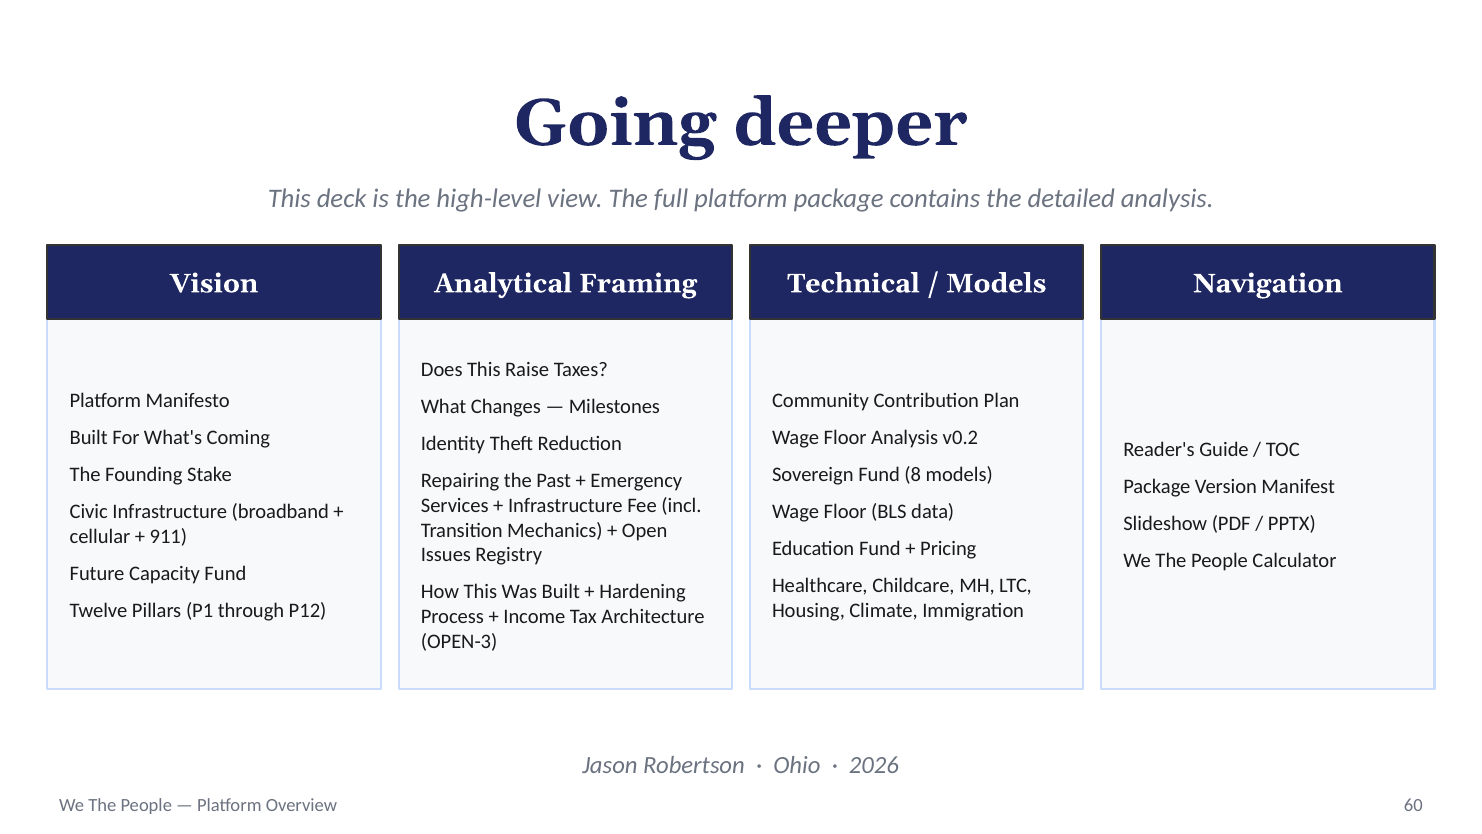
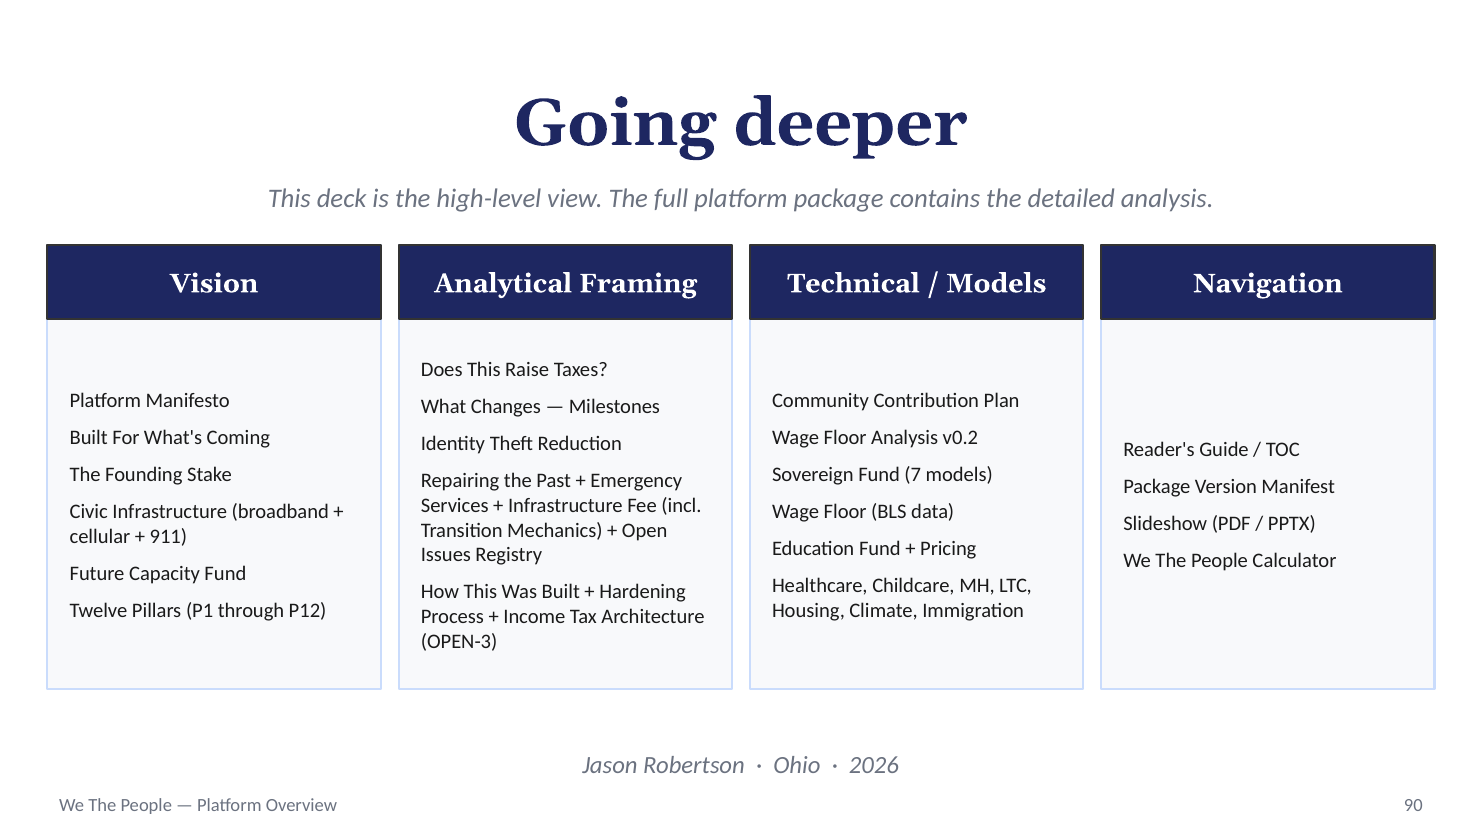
8: 8 -> 7 (913, 474)
60: 60 -> 90 (1413, 805)
